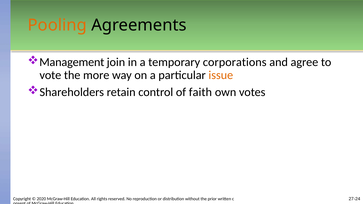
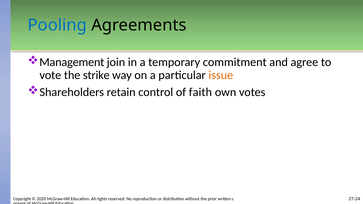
Pooling colour: orange -> blue (57, 25)
corporations: corporations -> commitment (235, 62)
more: more -> strike (96, 75)
